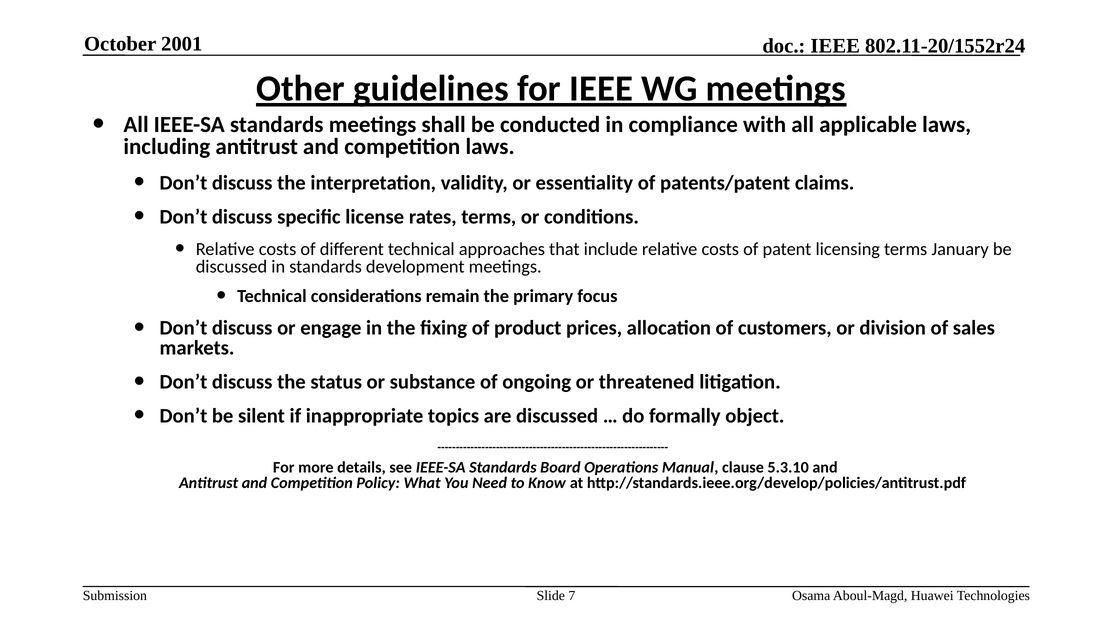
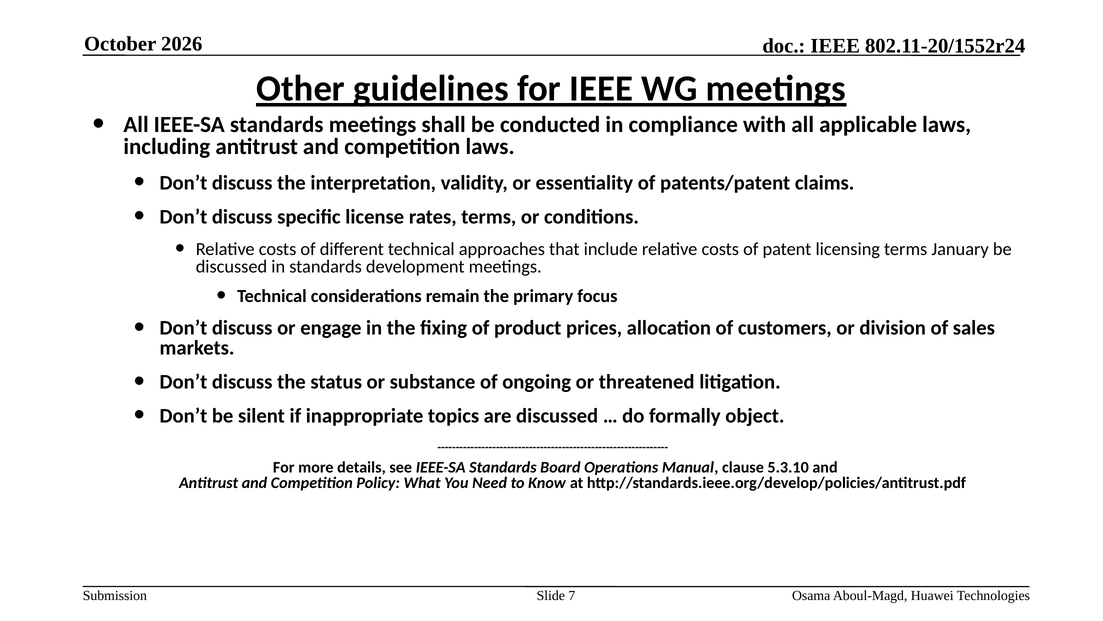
2001: 2001 -> 2026 (182, 44)
